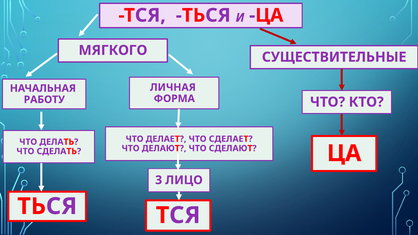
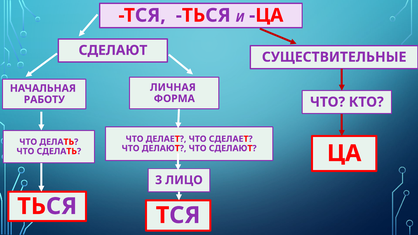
МЯГКОГО: МЯГКОГО -> СДЕЛАЮТ (113, 50)
